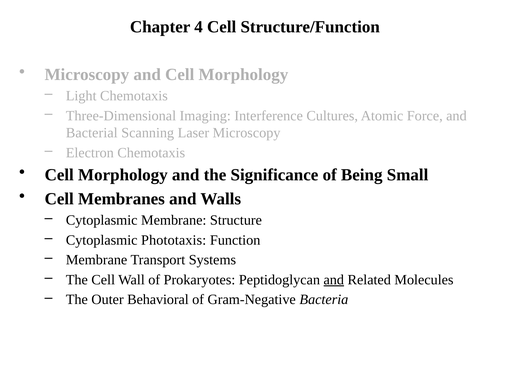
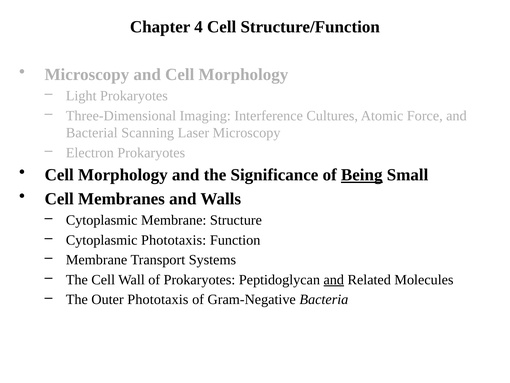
Light Chemotaxis: Chemotaxis -> Prokaryotes (134, 96)
Electron Chemotaxis: Chemotaxis -> Prokaryotes (151, 152)
Being underline: none -> present (362, 175)
Outer Behavioral: Behavioral -> Phototaxis (158, 299)
